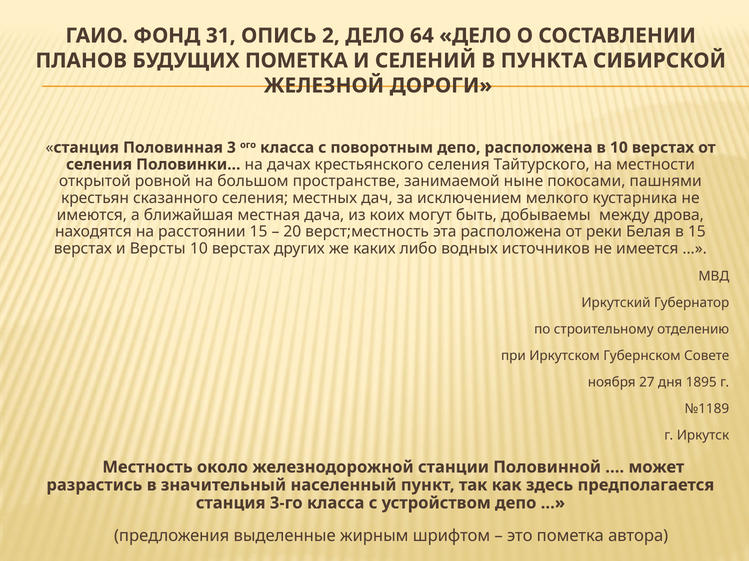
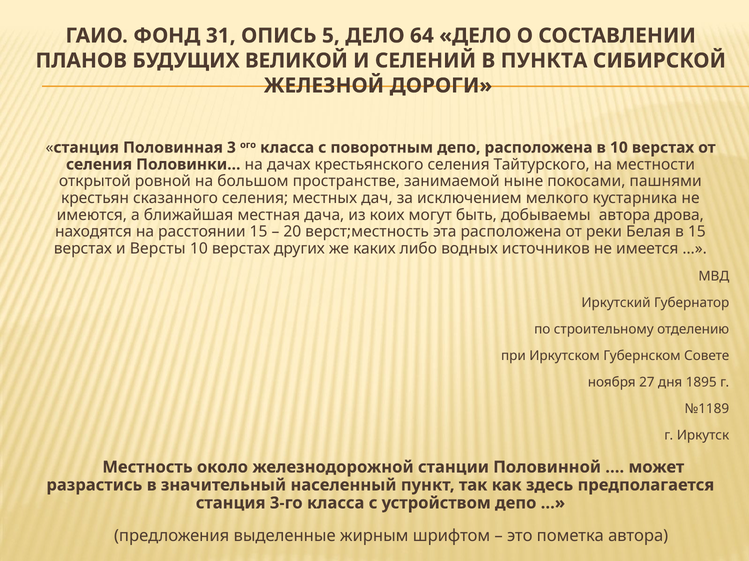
2: 2 -> 5 (331, 36)
БУДУЩИХ ПОМЕТКА: ПОМЕТКА -> ВЕЛИКОЙ (296, 61)
добываемы между: между -> автора (624, 215)
